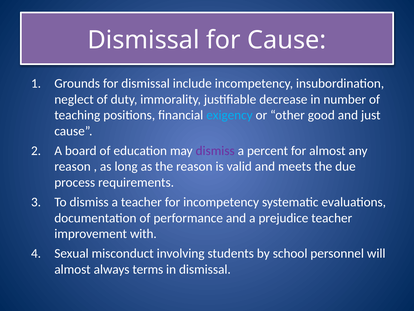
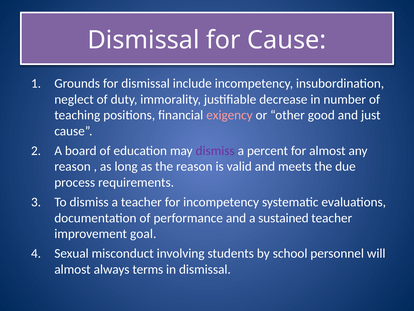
exigency colour: light blue -> pink (229, 115)
prejudice: prejudice -> sustained (283, 218)
with: with -> goal (143, 233)
